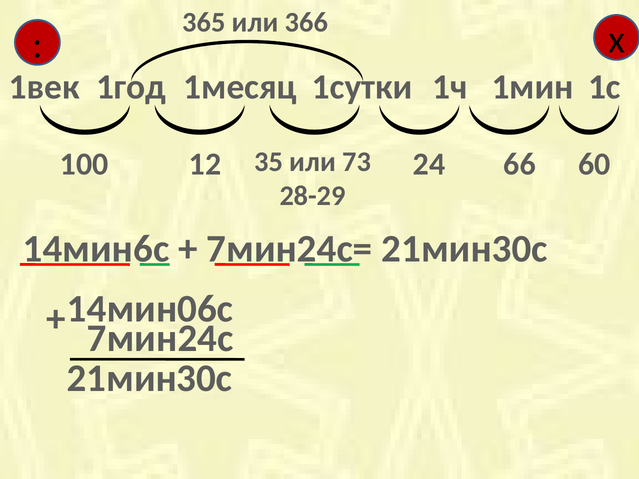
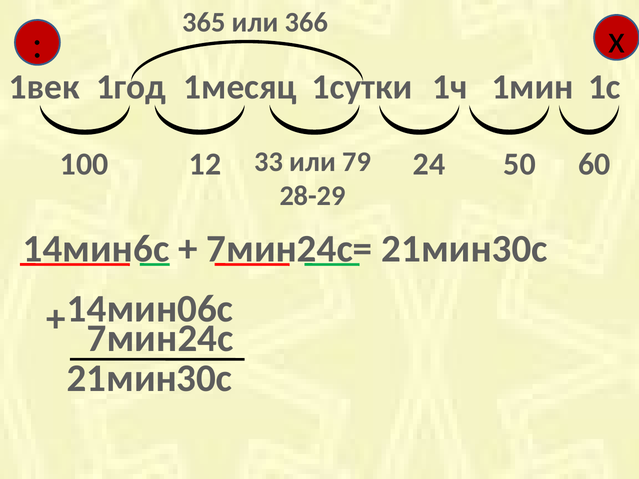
35: 35 -> 33 (269, 162)
73: 73 -> 79 (357, 162)
66: 66 -> 50 (520, 164)
